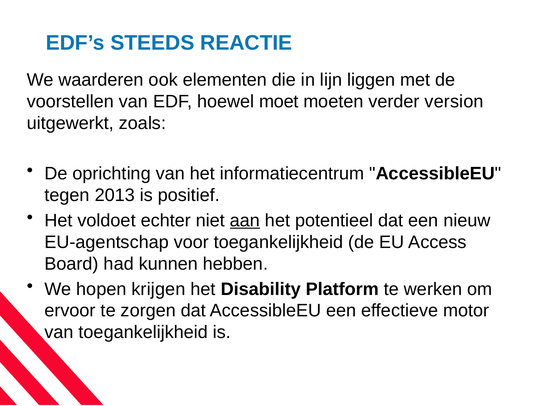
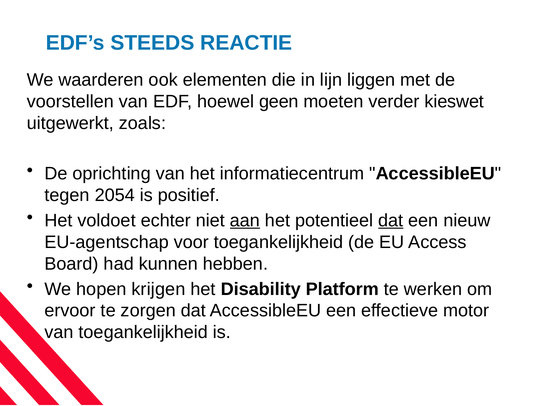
moet: moet -> geen (279, 101)
version: version -> kieswet (454, 101)
2013: 2013 -> 2054 (115, 195)
dat underline: none -> present (391, 220)
